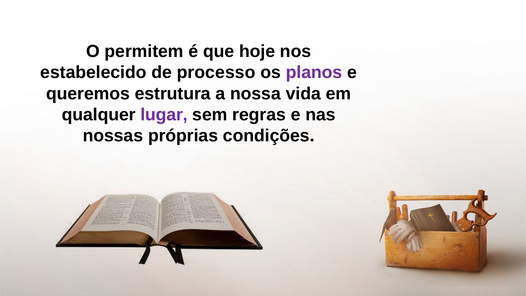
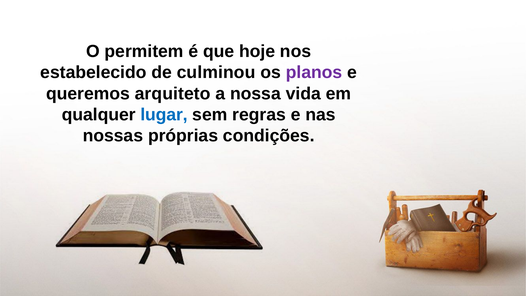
processo: processo -> culminou (216, 72)
estrutura: estrutura -> arquiteto (173, 94)
lugar colour: purple -> blue (164, 115)
